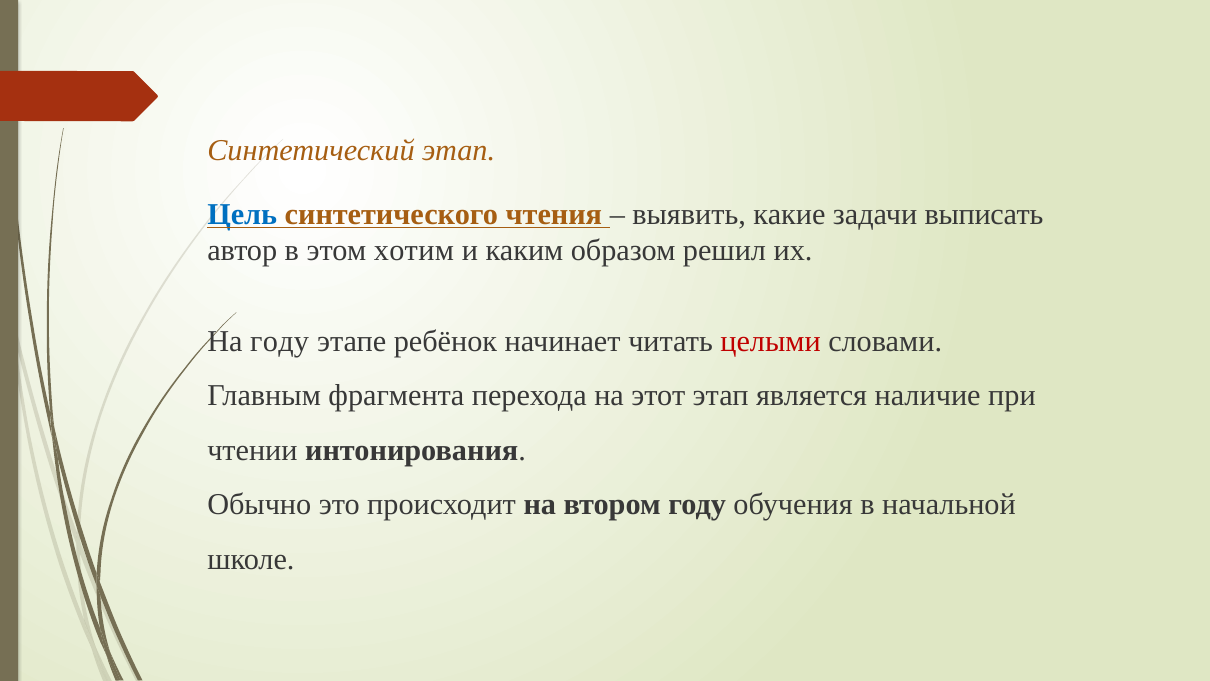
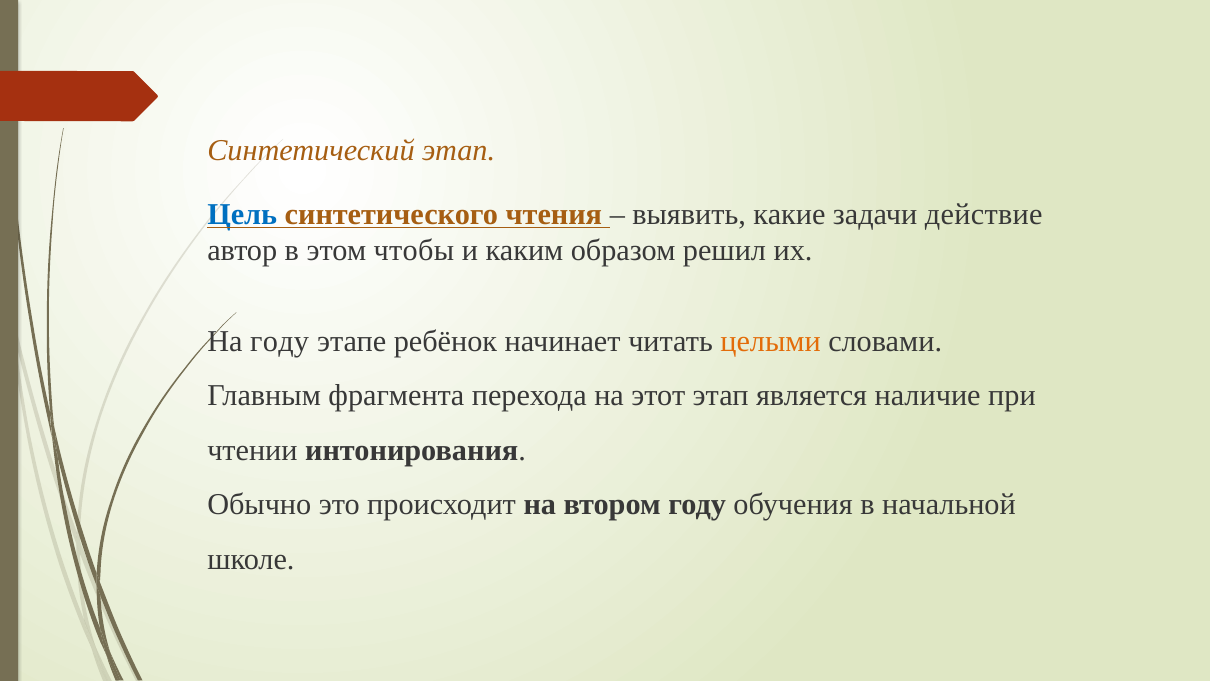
выписать: выписать -> действие (984, 214)
хотим: хотим -> чтобы (414, 250)
целыми colour: red -> orange (771, 341)
